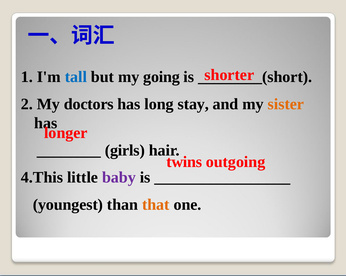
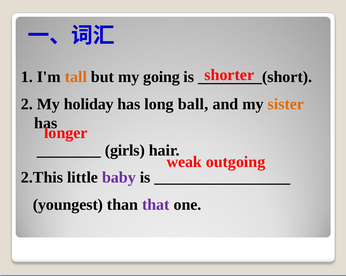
tall colour: blue -> orange (76, 77)
doctors: doctors -> holiday (89, 104)
stay: stay -> ball (193, 104)
twins: twins -> weak (184, 162)
4.This: 4.This -> 2.This (42, 178)
that colour: orange -> purple (156, 205)
